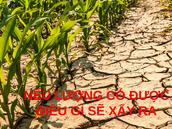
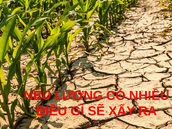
ĐƯỢC: ĐƯỢC -> NHIỀU (149, 96)
